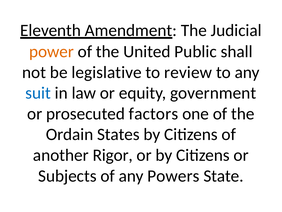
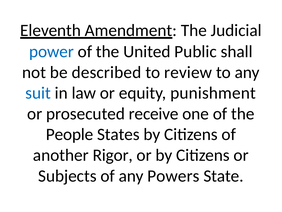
power colour: orange -> blue (51, 51)
legislative: legislative -> described (106, 72)
government: government -> punishment (213, 93)
factors: factors -> receive (154, 113)
Ordain: Ordain -> People (70, 134)
